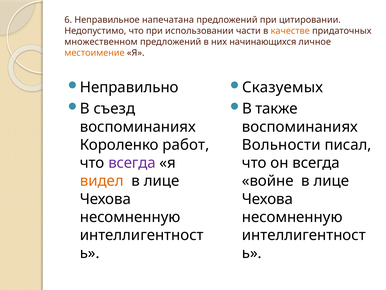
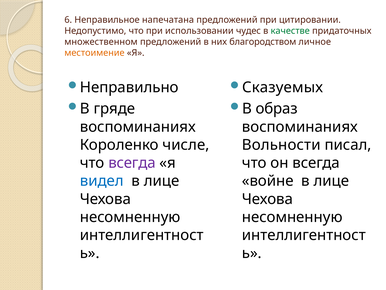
части: части -> чудес (248, 31)
качестве colour: orange -> green (290, 31)
начинающихся: начинающихся -> благородством (263, 42)
съезд: съезд -> гряде (114, 109)
также: также -> образ (277, 109)
работ: работ -> числе (186, 145)
видел colour: orange -> blue (102, 181)
